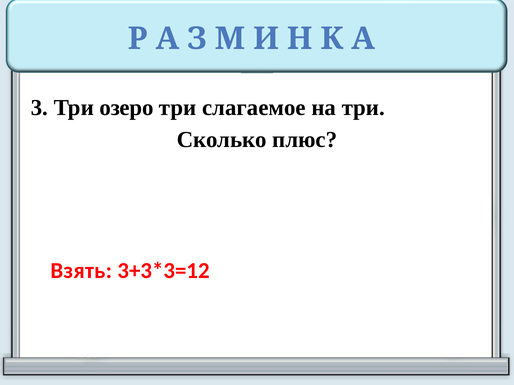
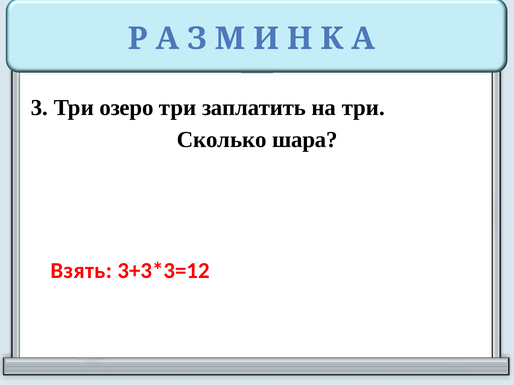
слагаемое: слагаемое -> заплатить (254, 108)
плюс: плюс -> шара (305, 140)
